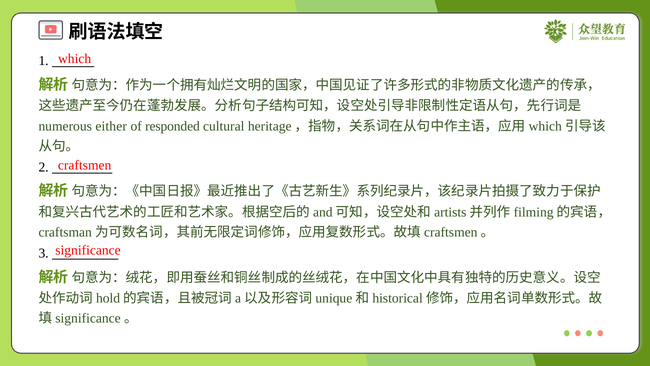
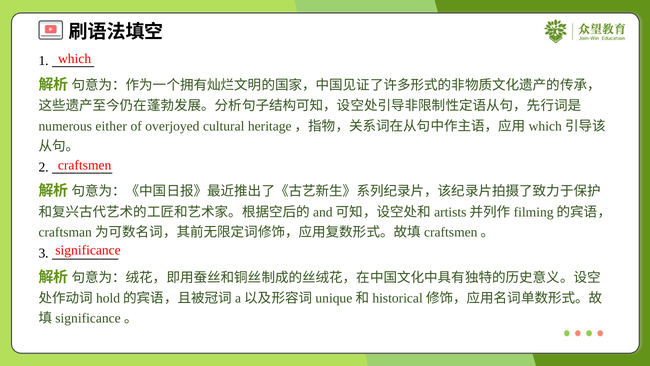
responded: responded -> overjoyed (172, 126)
